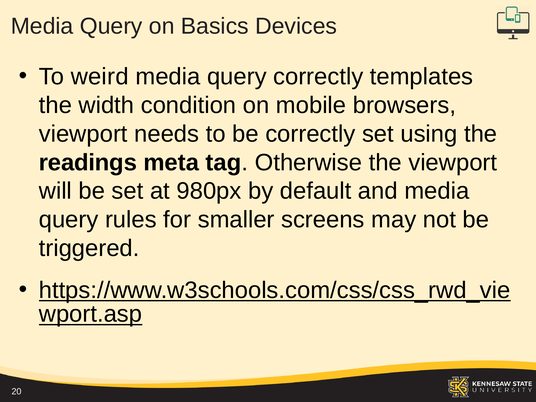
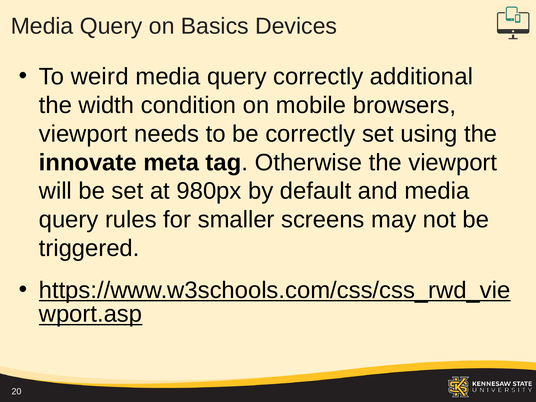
templates: templates -> additional (421, 77)
readings: readings -> innovate (88, 162)
